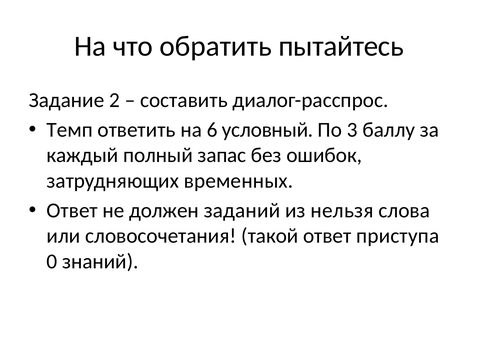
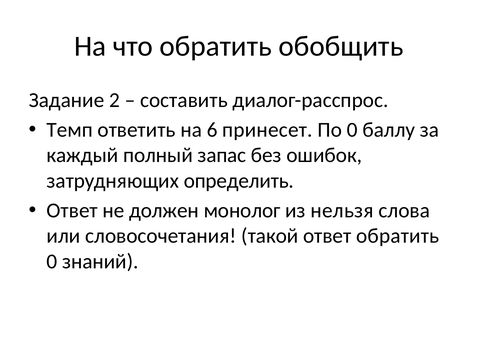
пытайтесь: пытайтесь -> обобщить (341, 46)
условный: условный -> принесет (267, 130)
По 3: 3 -> 0 (352, 130)
временных: временных -> определить (239, 181)
заданий: заданий -> монолог (242, 211)
ответ приступа: приступа -> обратить (398, 236)
